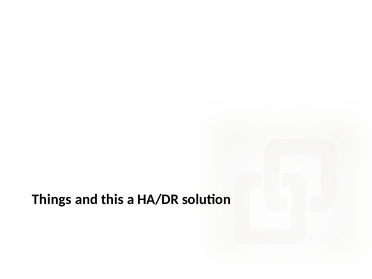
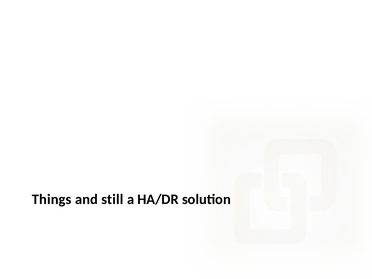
this: this -> still (112, 199)
